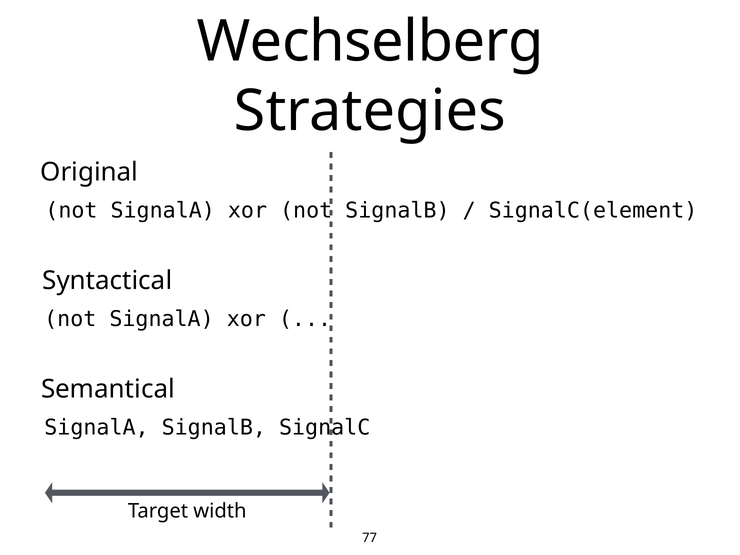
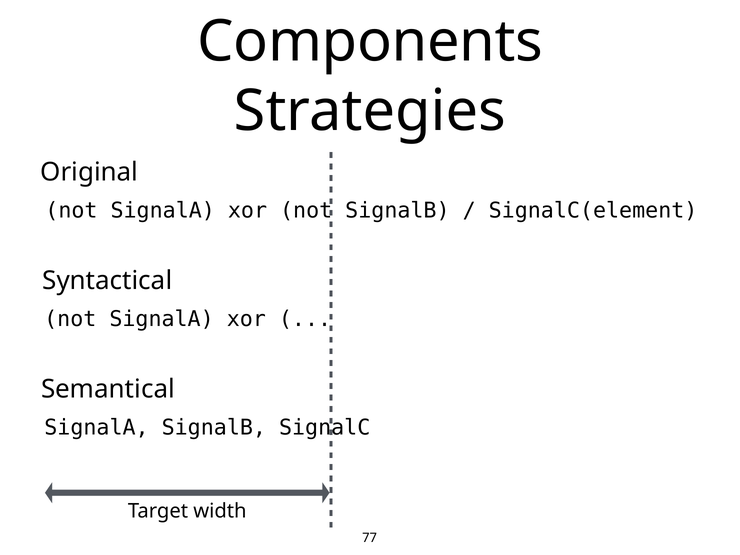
Wechselberg: Wechselberg -> Components (370, 42)
